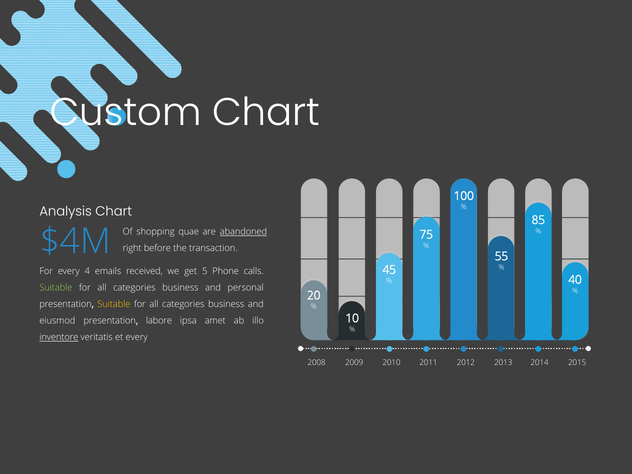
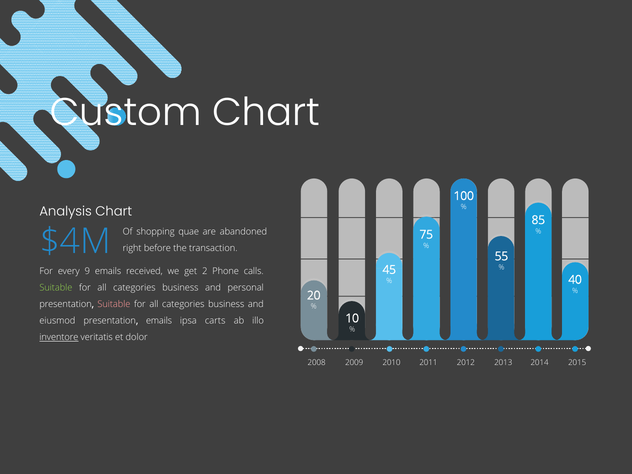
abandoned underline: present -> none (243, 232)
4: 4 -> 9 (87, 271)
5: 5 -> 2 (205, 271)
Suitable colour: yellow -> pink (114, 304)
presentation labore: labore -> emails (159, 321)
amet: amet -> carts (215, 321)
et every: every -> dolor (137, 337)
